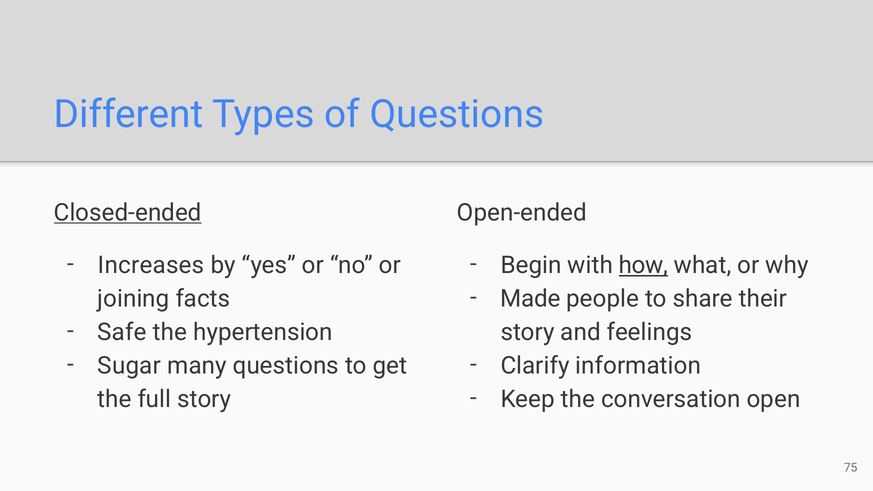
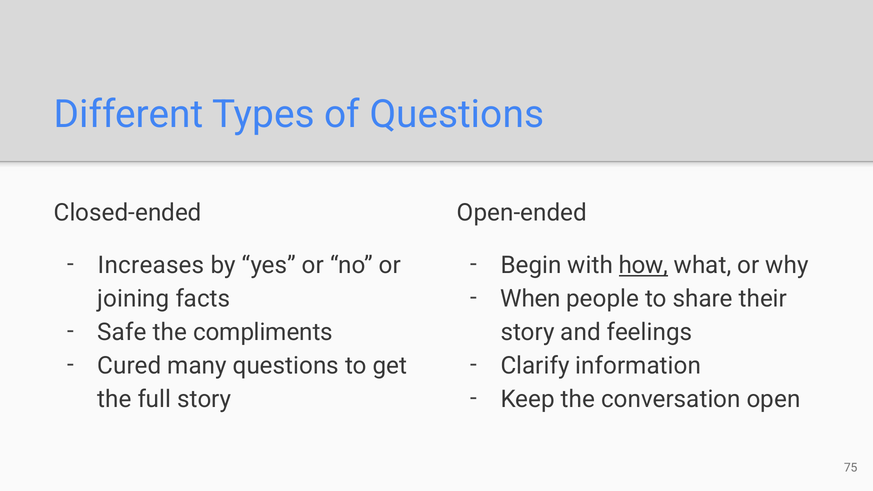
Closed-ended underline: present -> none (128, 213)
Made: Made -> When (531, 299)
hypertension: hypertension -> compliments (263, 332)
Sugar: Sugar -> Cured (129, 366)
